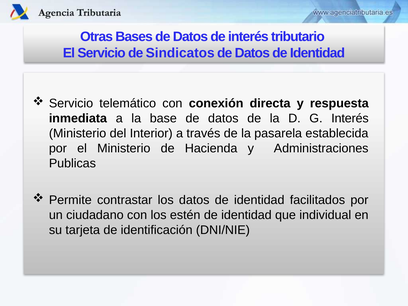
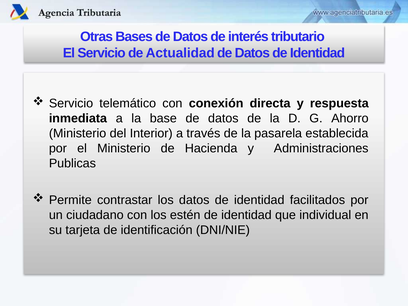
Sindicatos: Sindicatos -> Actualidad (180, 53)
G Interés: Interés -> Ahorro (350, 118)
